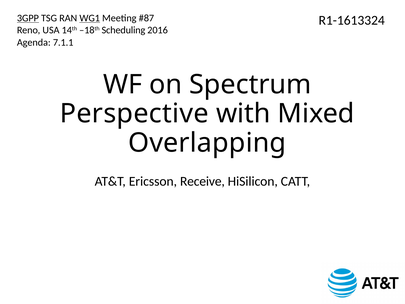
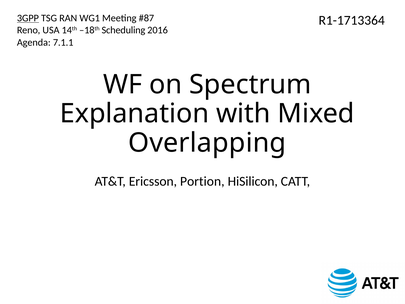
WG1 underline: present -> none (90, 18)
R1-1613324: R1-1613324 -> R1-1713364 (352, 20)
Perspective: Perspective -> Explanation (134, 114)
Receive: Receive -> Portion (202, 181)
